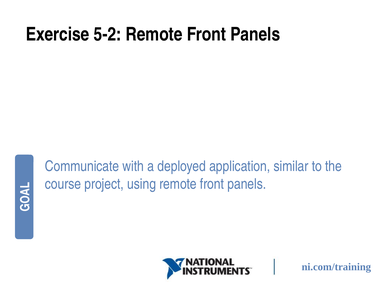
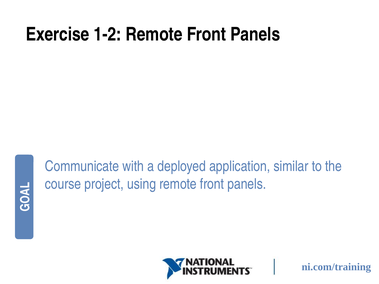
5-2: 5-2 -> 1-2 (108, 34)
